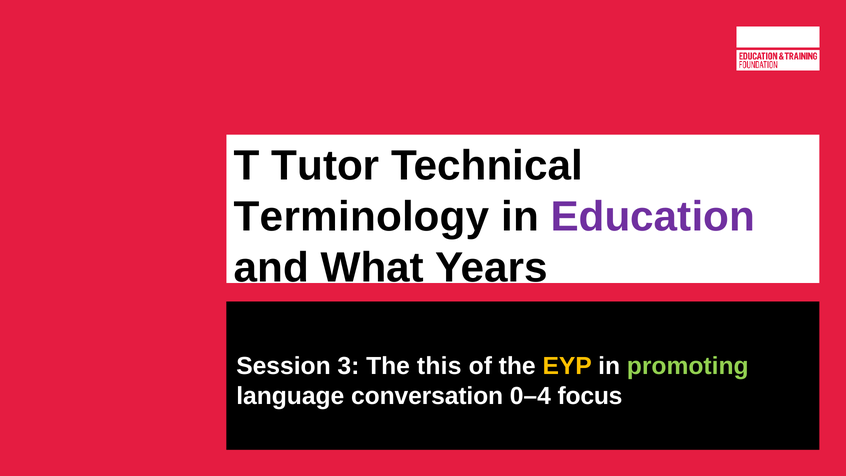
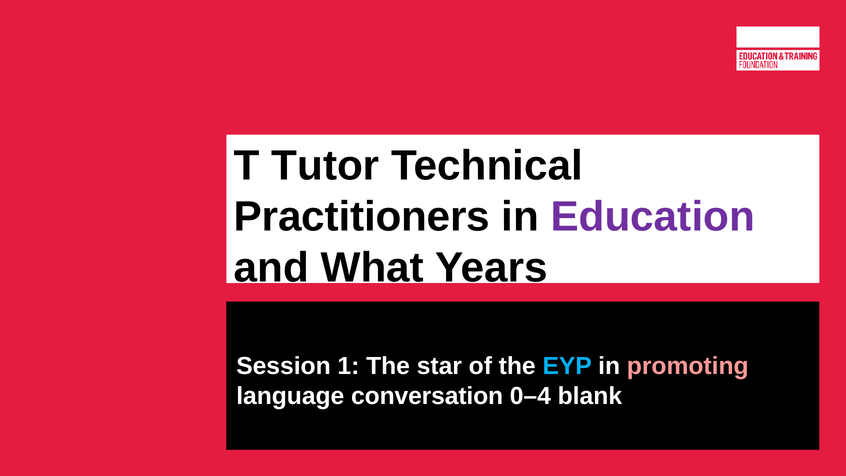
Terminology: Terminology -> Practitioners (362, 217)
3: 3 -> 1 (348, 366)
this: this -> star (439, 366)
EYP colour: yellow -> light blue (567, 366)
promoting colour: light green -> pink (688, 366)
focus: focus -> blank (590, 396)
